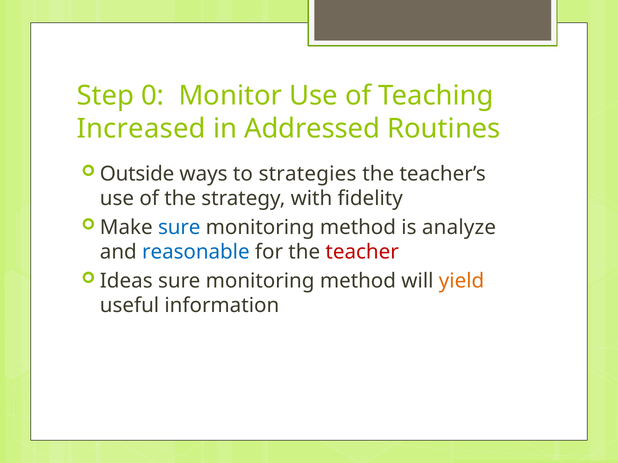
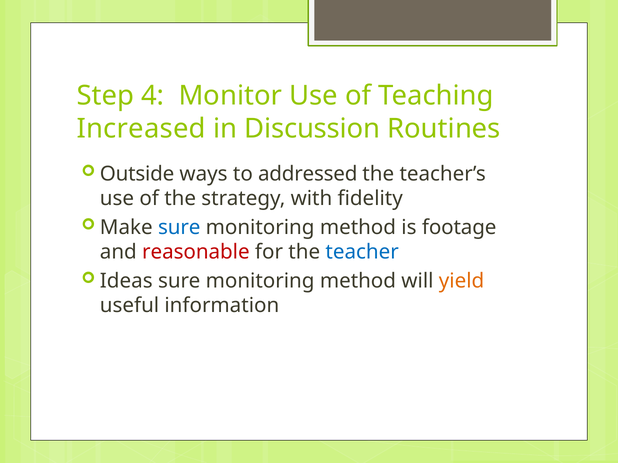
0: 0 -> 4 (153, 96)
Addressed: Addressed -> Discussion (312, 129)
strategies: strategies -> addressed (308, 174)
analyze: analyze -> footage (459, 228)
reasonable colour: blue -> red (196, 252)
teacher colour: red -> blue (362, 252)
